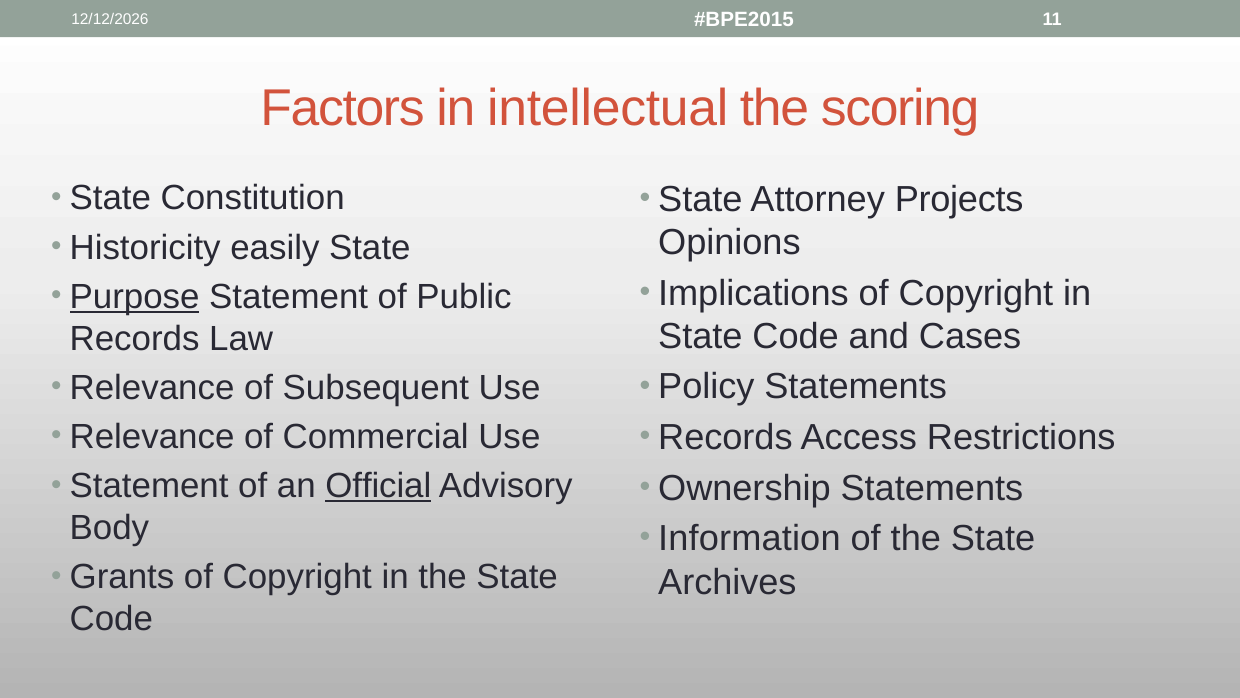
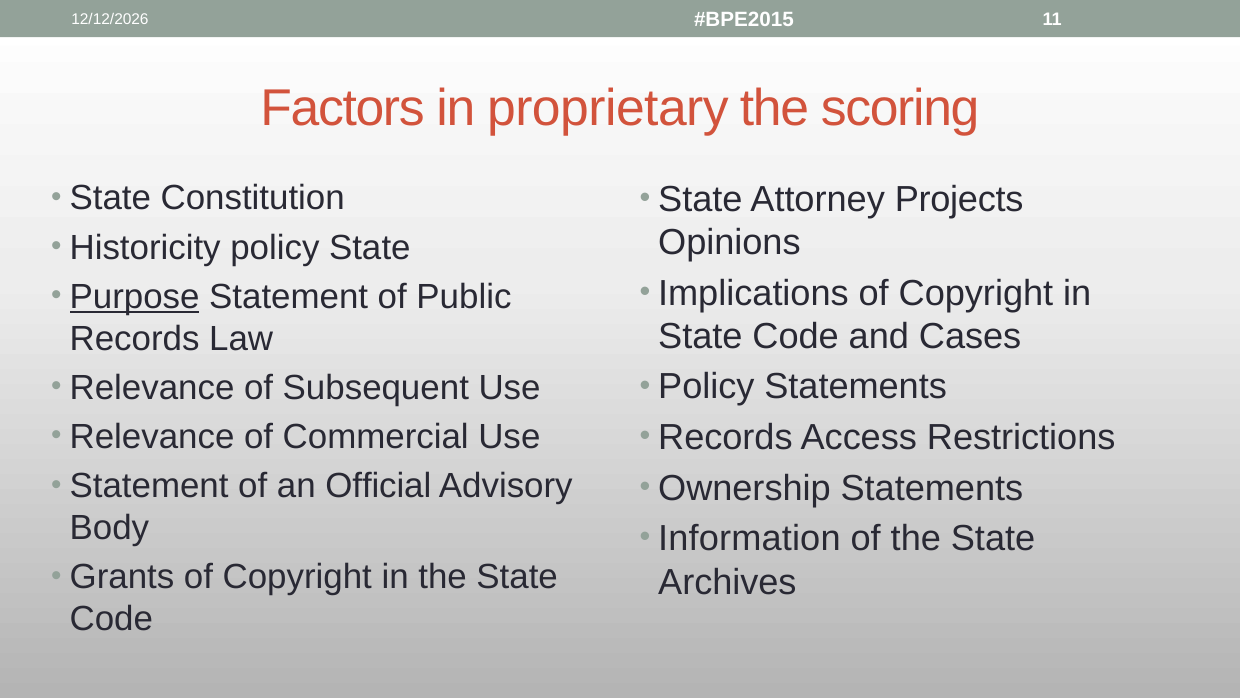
intellectual: intellectual -> proprietary (608, 108)
Historicity easily: easily -> policy (275, 247)
Official underline: present -> none (378, 486)
